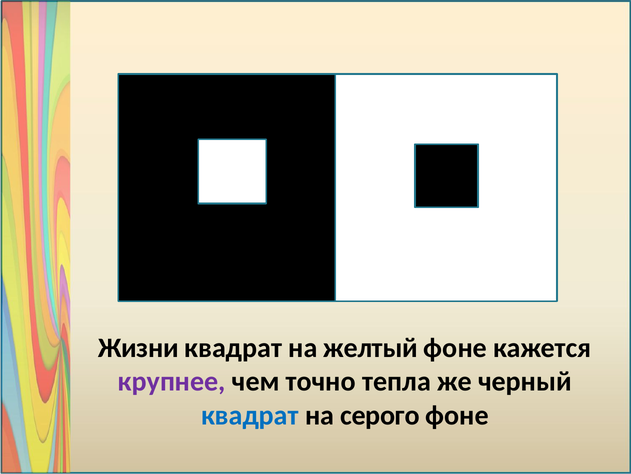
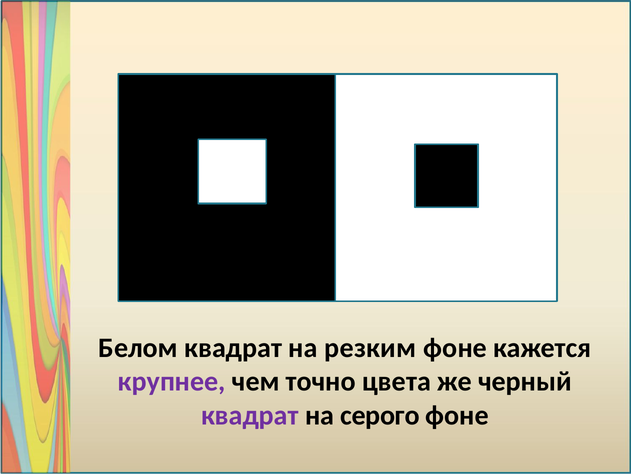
Жизни: Жизни -> Белом (138, 347)
желтый: желтый -> резким (370, 347)
тепла: тепла -> цвета (397, 381)
квадрат colour: blue -> purple (250, 415)
